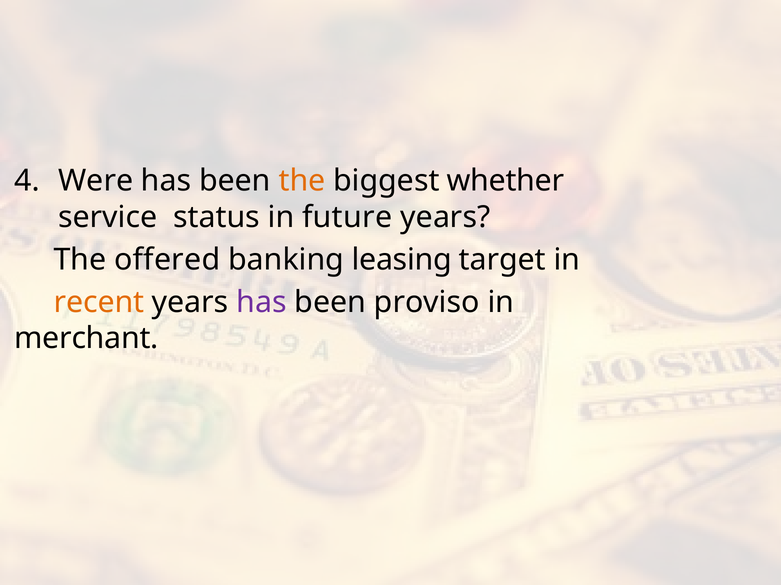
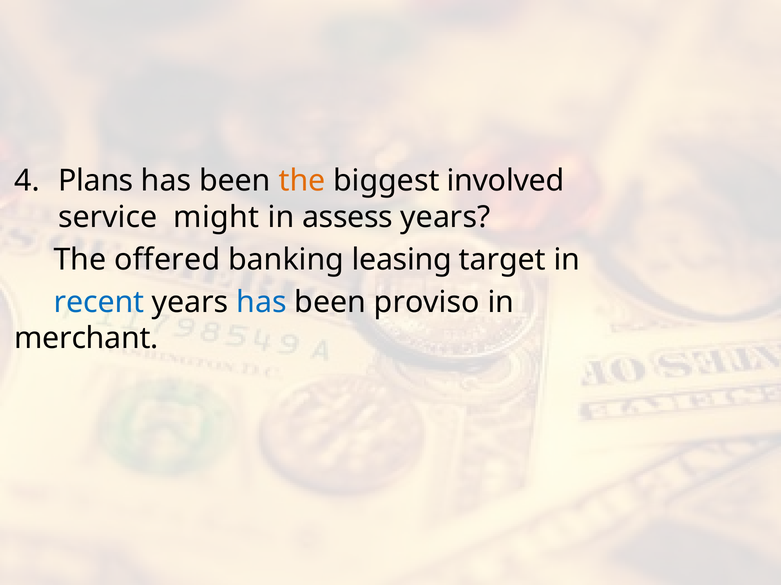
Were: Were -> Plans (96, 181)
whether: whether -> involved (506, 181)
status: status -> might (216, 217)
future: future -> assess (348, 217)
recent colour: orange -> blue (99, 302)
has colour: purple -> blue (261, 302)
